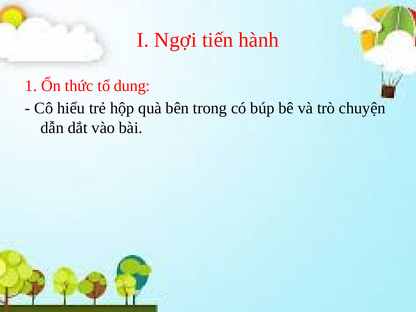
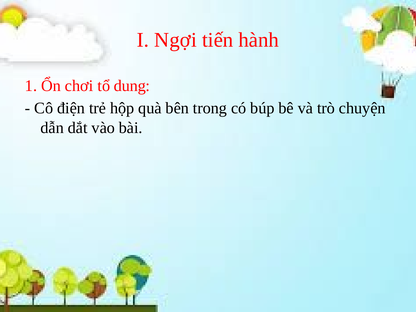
thức: thức -> chơi (79, 86)
hiểu: hiểu -> điện (71, 108)
